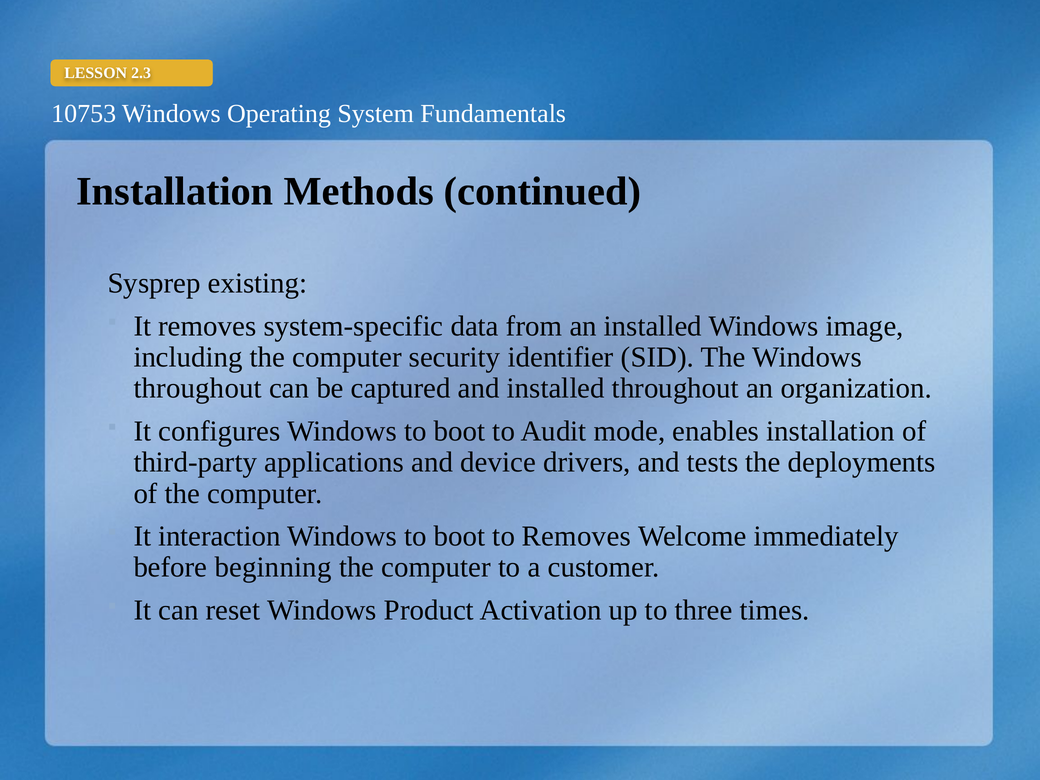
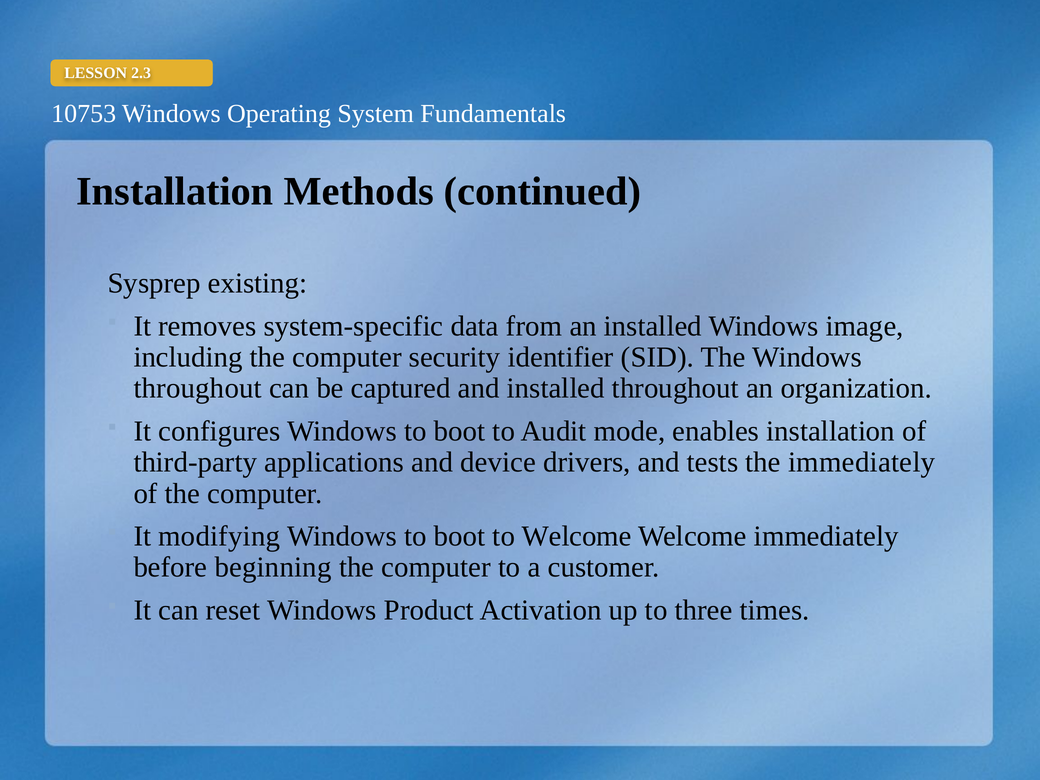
the deployments: deployments -> immediately (862, 462)
interaction: interaction -> modifying (219, 536)
to Removes: Removes -> Welcome (577, 536)
